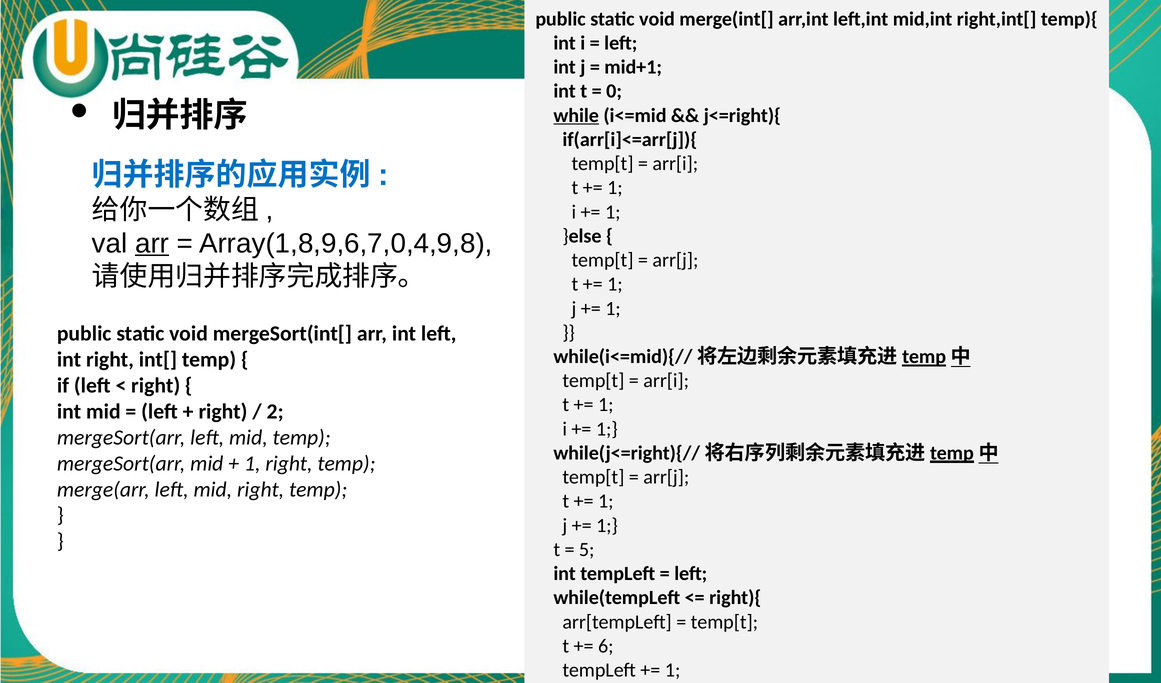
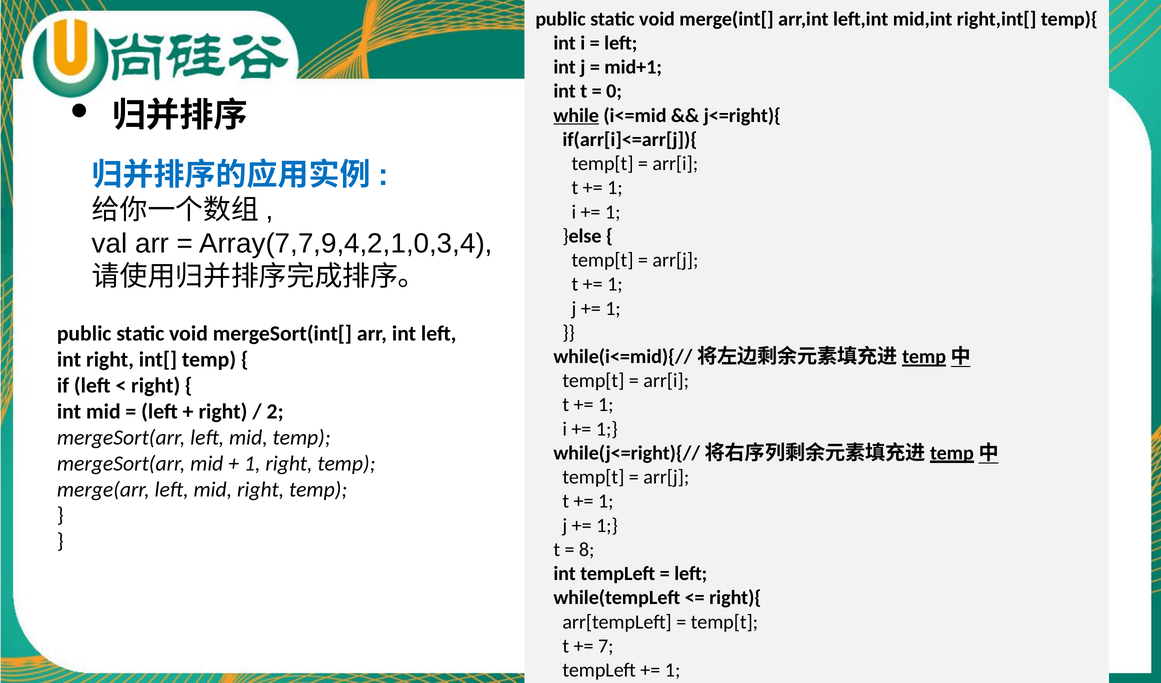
arr underline: present -> none (152, 244)
Array(1,8,9,6,7,0,4,9,8: Array(1,8,9,6,7,0,4,9,8 -> Array(7,7,9,4,2,1,0,3,4 (346, 244)
5: 5 -> 8 (587, 550)
6: 6 -> 7 (606, 647)
